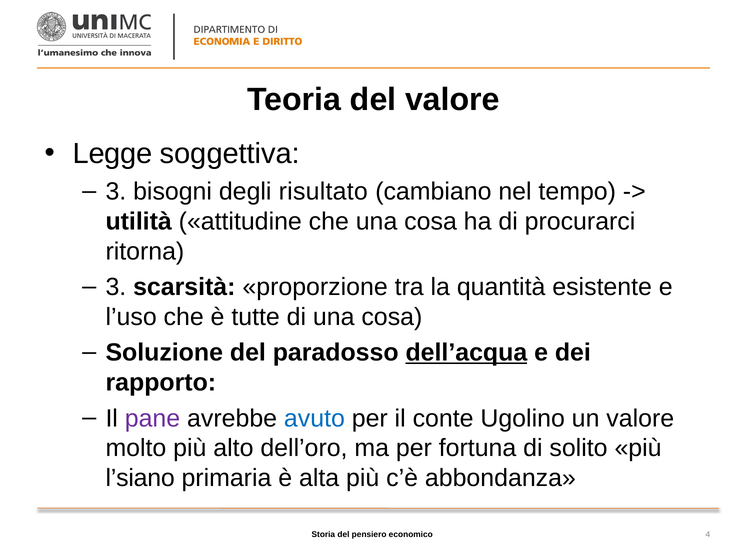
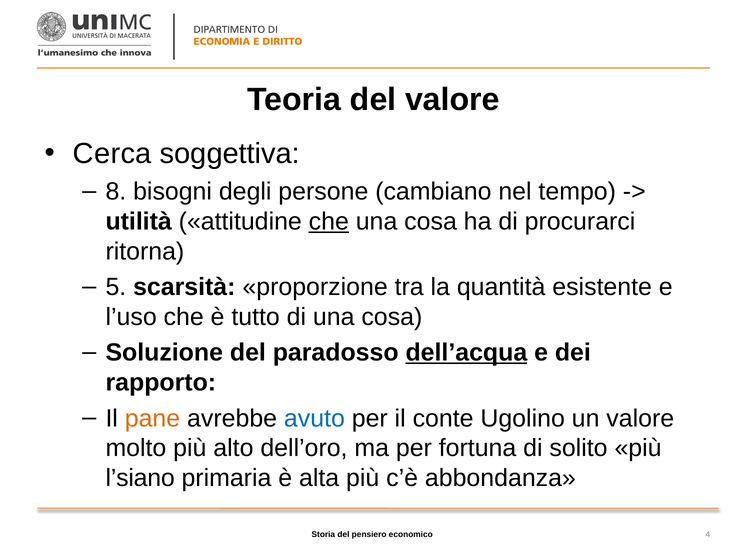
Legge: Legge -> Cerca (112, 154)
3: 3 -> 8 (116, 192)
risultato: risultato -> persone (323, 192)
che underline: none -> present (329, 222)
3: 3 -> 5 (116, 287)
tutte: tutte -> tutto (256, 317)
pane colour: purple -> orange (152, 418)
